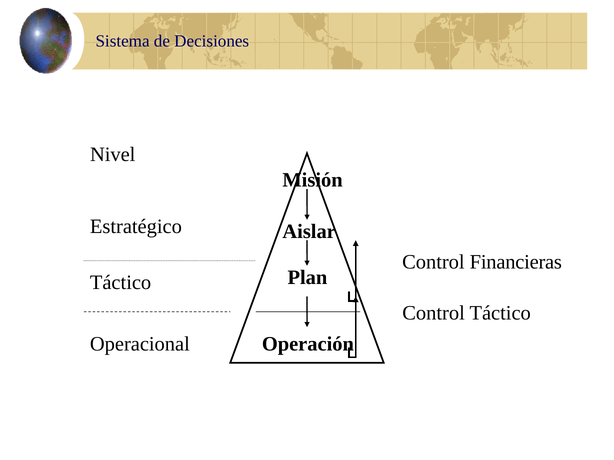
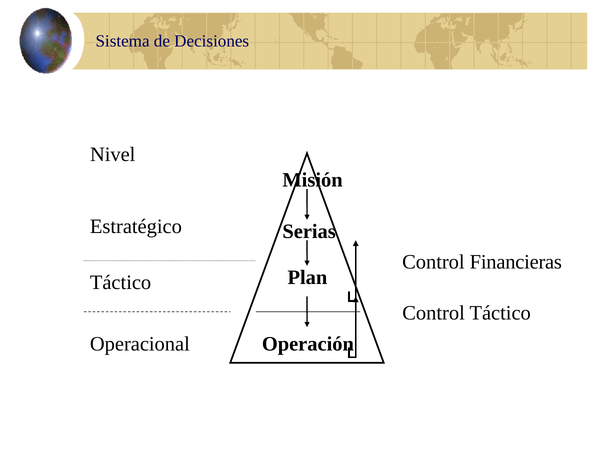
Aislar: Aislar -> Serias (309, 232)
